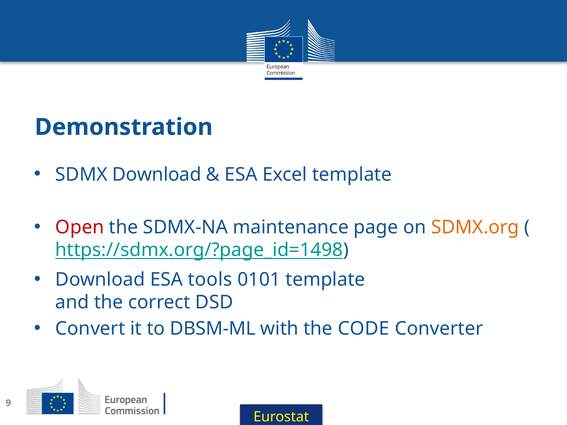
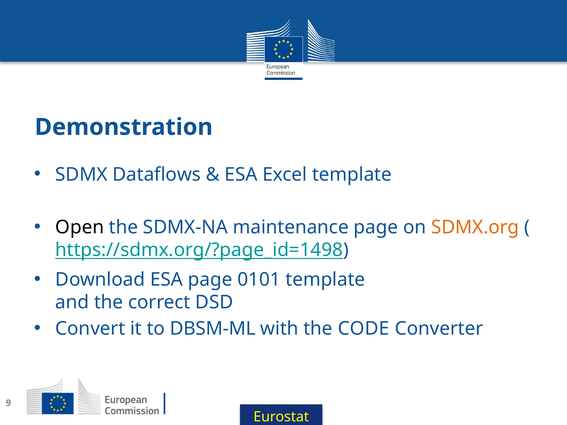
SDMX Download: Download -> Dataflows (157, 175)
Open colour: red -> black (80, 227)
ESA tools: tools -> page (210, 280)
